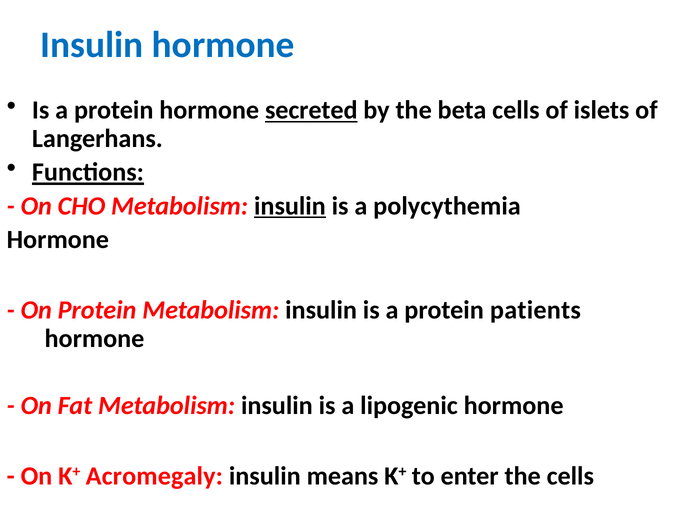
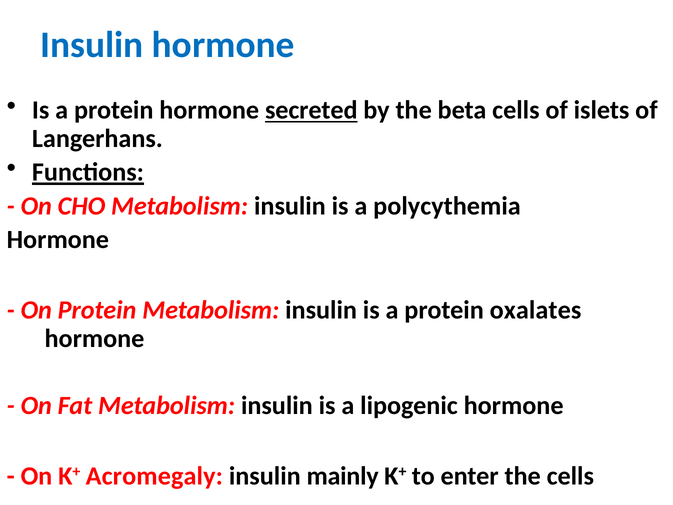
insulin underline: present -> none (290, 206)
patients: patients -> oxalates (536, 310)
means: means -> mainly (343, 476)
